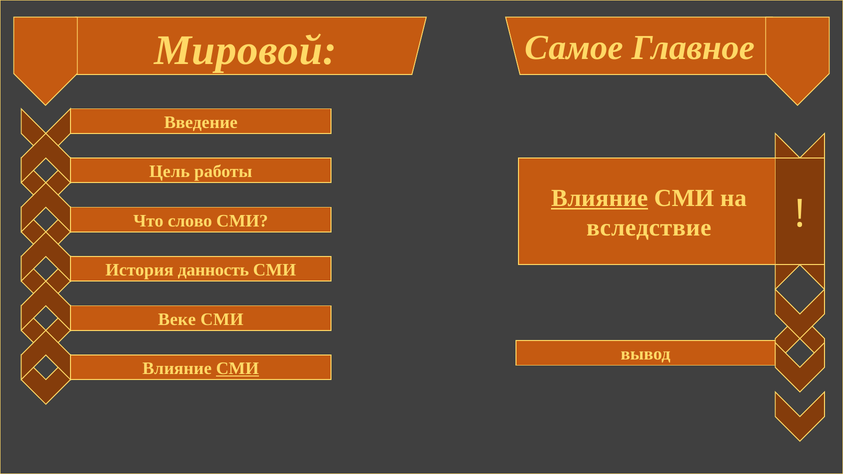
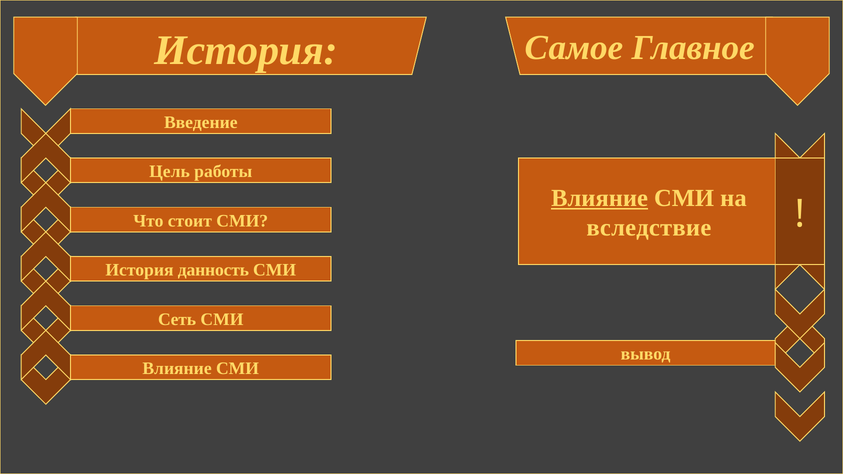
Мировой: Мировой -> История (246, 51)
слово: слово -> стоит (190, 221)
Веке: Веке -> Сеть (177, 319)
СМИ underline: present -> none (238, 369)
